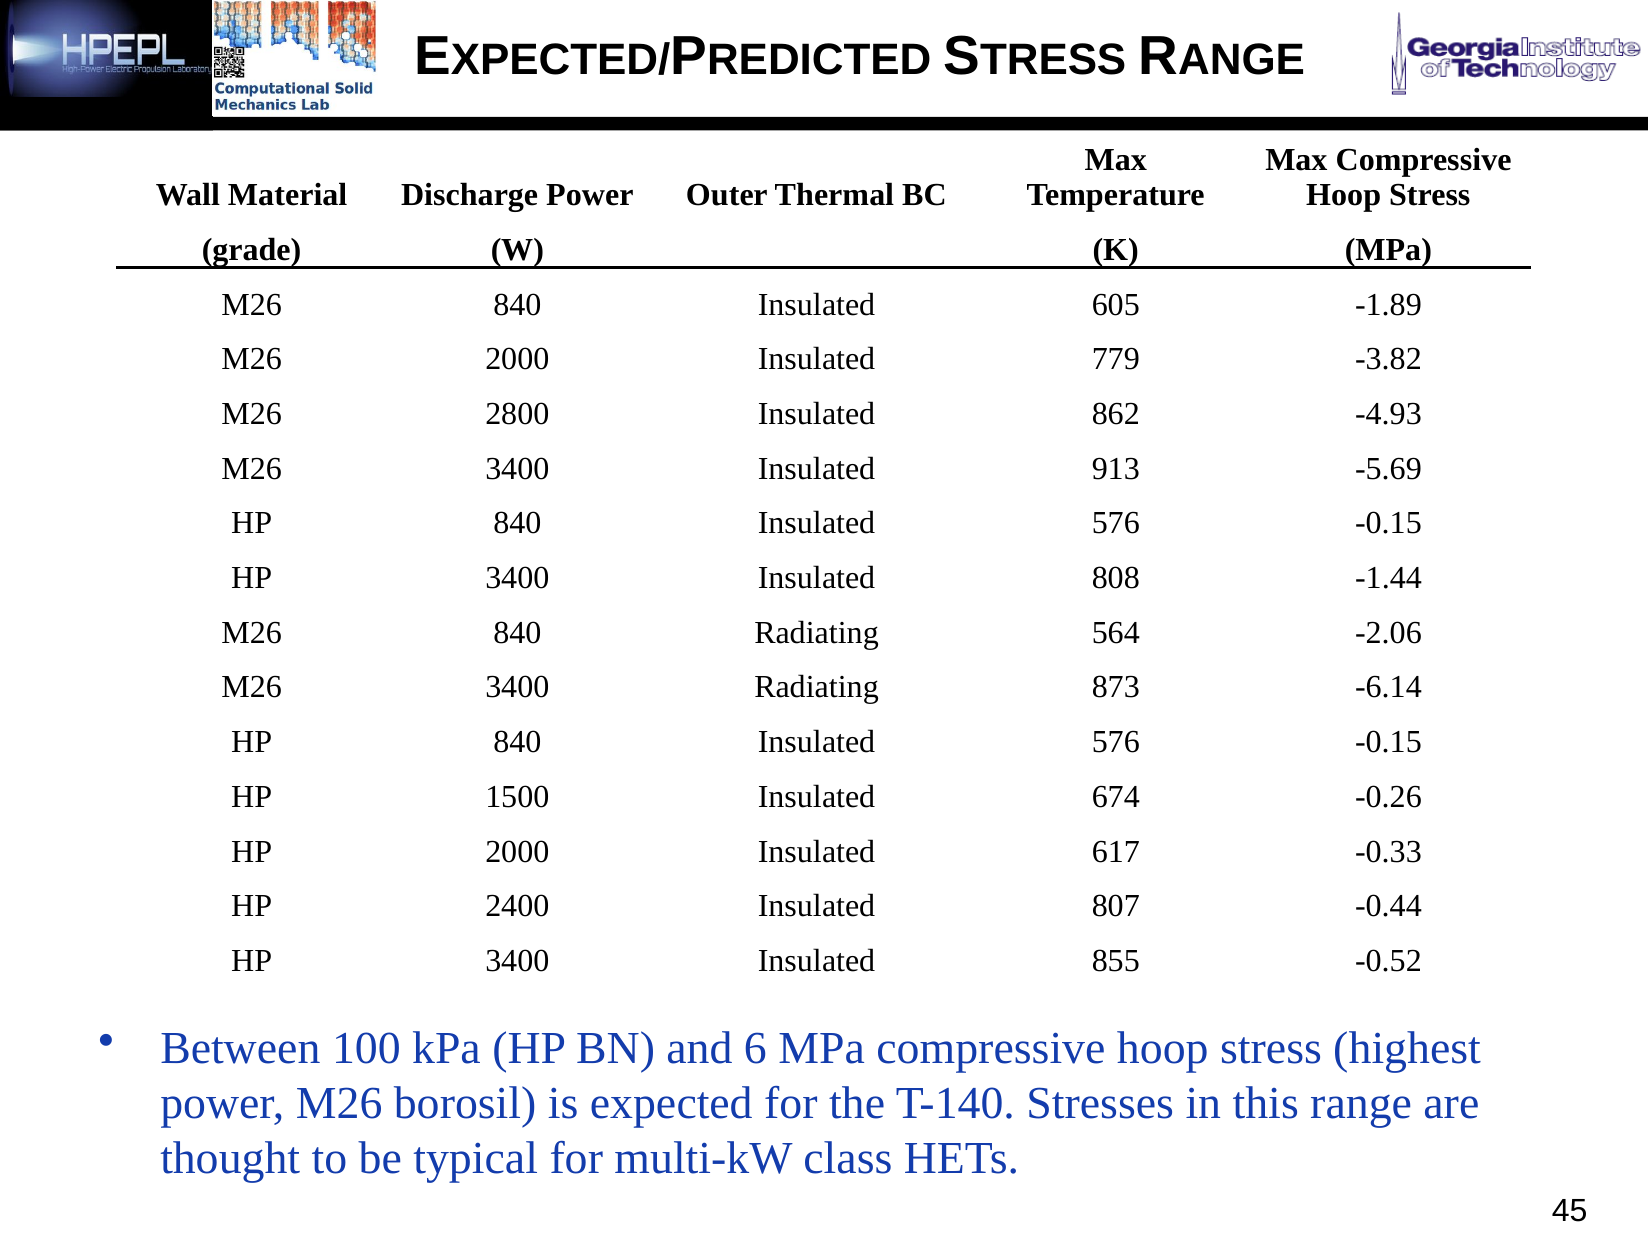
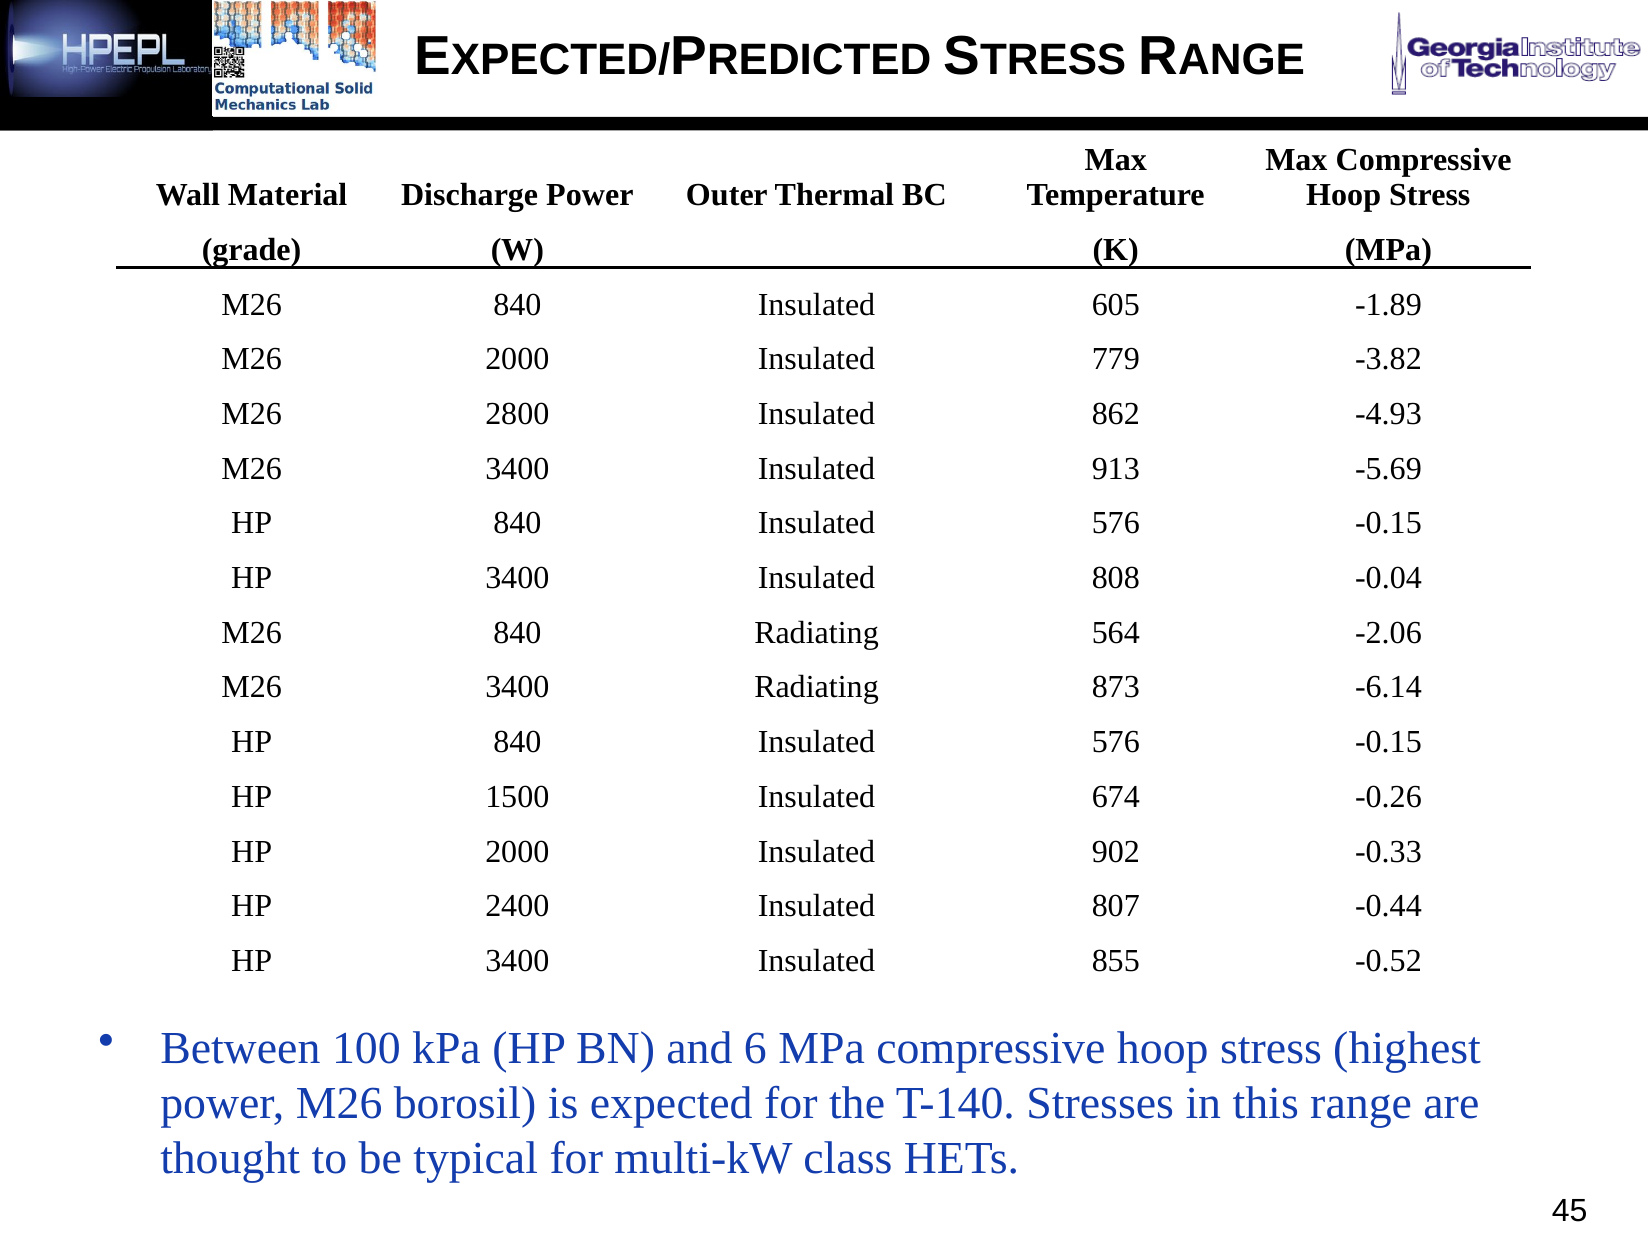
-1.44: -1.44 -> -0.04 (1388, 578)
617: 617 -> 902 (1116, 851)
